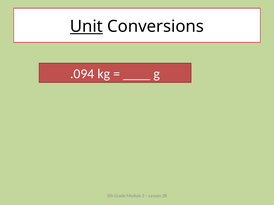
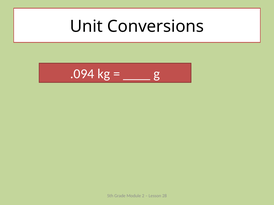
Unit underline: present -> none (86, 27)
